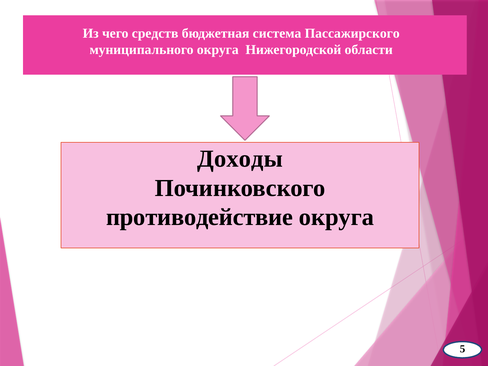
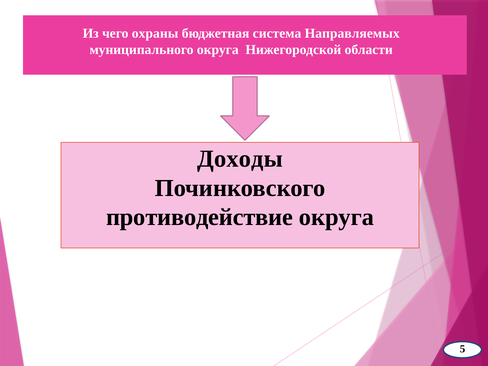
средств: средств -> охраны (155, 33)
Пассажирского: Пассажирского -> Направляемых (352, 33)
